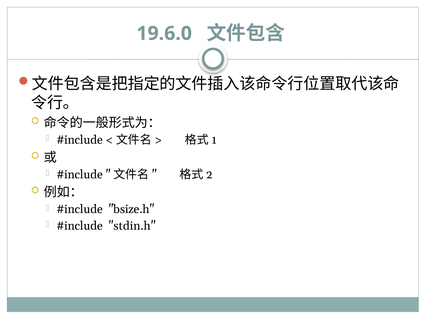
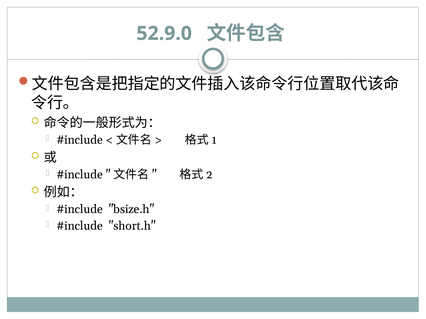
19.6.0: 19.6.0 -> 52.9.0 (164, 34)
stdin.h: stdin.h -> short.h (132, 226)
